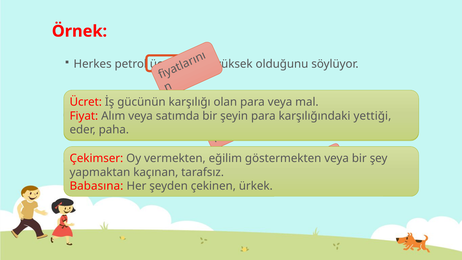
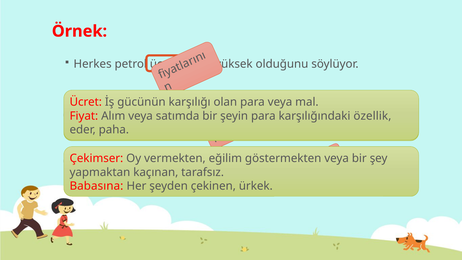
yettiği: yettiği -> özellik (372, 116)
